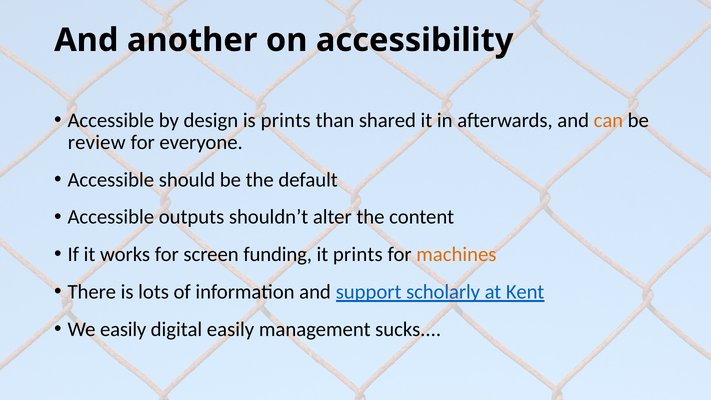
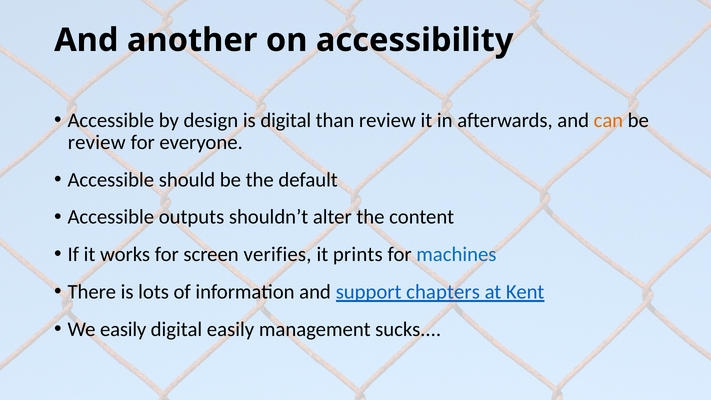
is prints: prints -> digital (286, 120)
than shared: shared -> review (387, 120)
funding: funding -> verifies (277, 254)
machines colour: orange -> blue (456, 254)
scholarly: scholarly -> chapters (443, 292)
